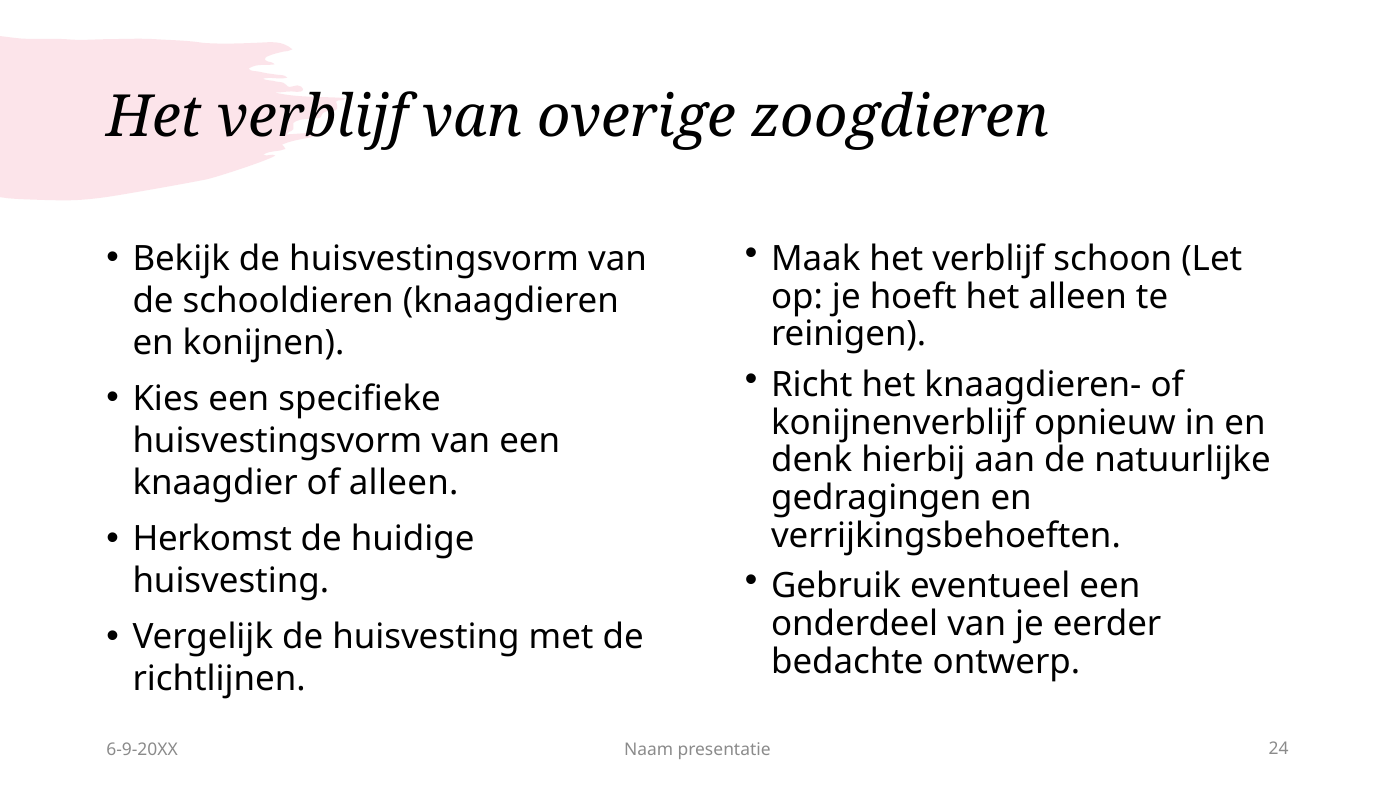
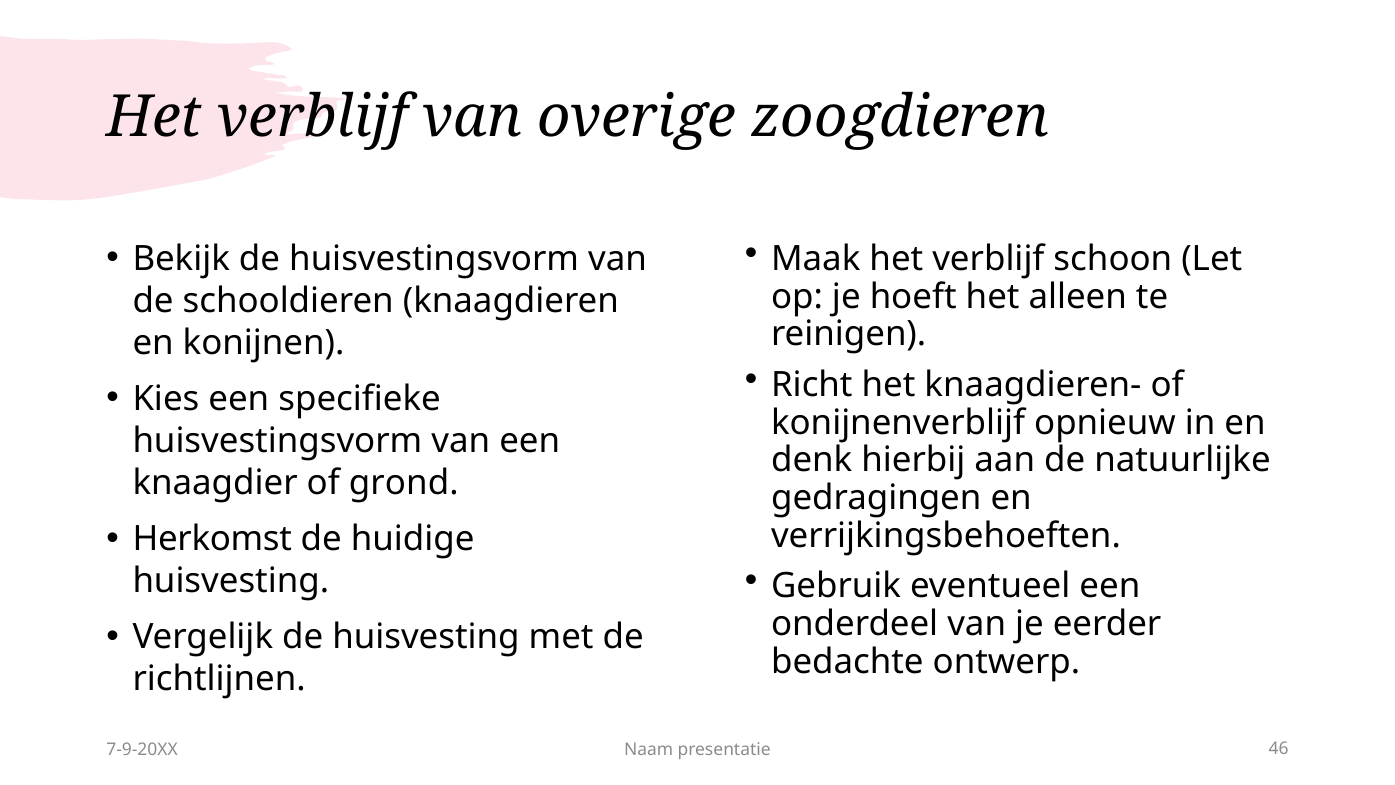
of alleen: alleen -> grond (404, 483)
6-9-20XX: 6-9-20XX -> 7-9-20XX (142, 749)
24: 24 -> 46 (1279, 748)
